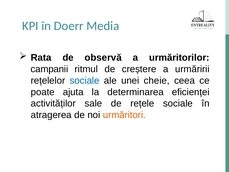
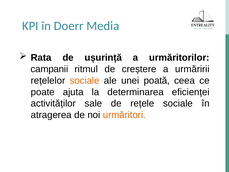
observă: observă -> ușurință (103, 58)
sociale colour: blue -> orange (85, 80)
cheie: cheie -> poată (157, 80)
